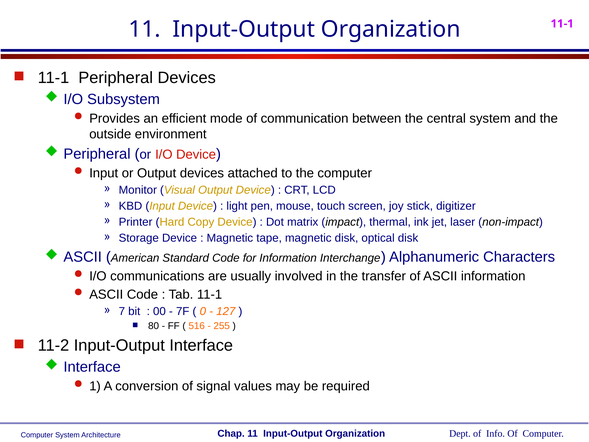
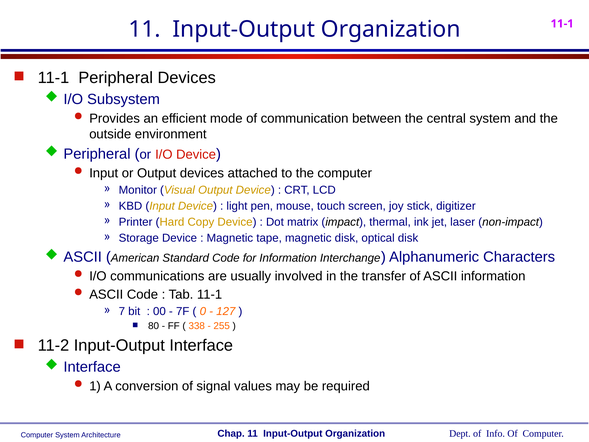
516: 516 -> 338 (197, 326)
